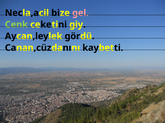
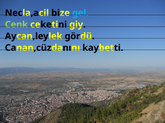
gel colour: pink -> light blue (80, 13)
